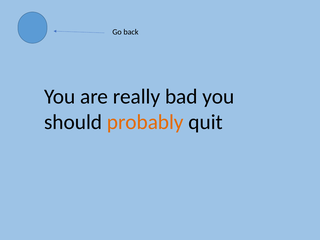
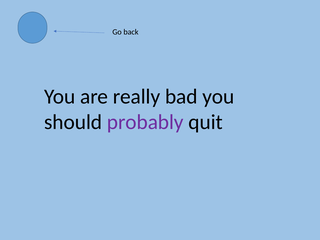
probably colour: orange -> purple (145, 122)
